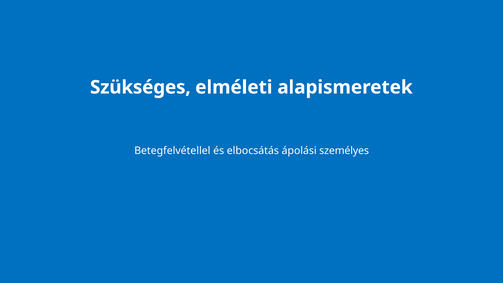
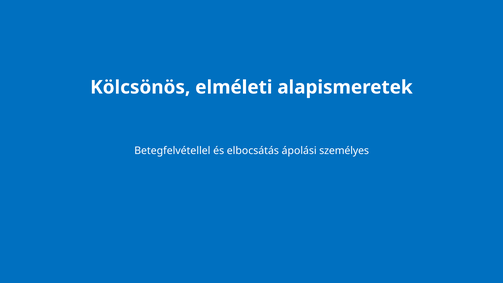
Szükséges: Szükséges -> Kölcsönös (140, 87)
